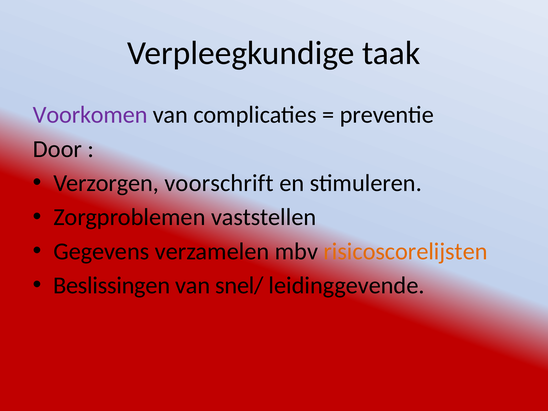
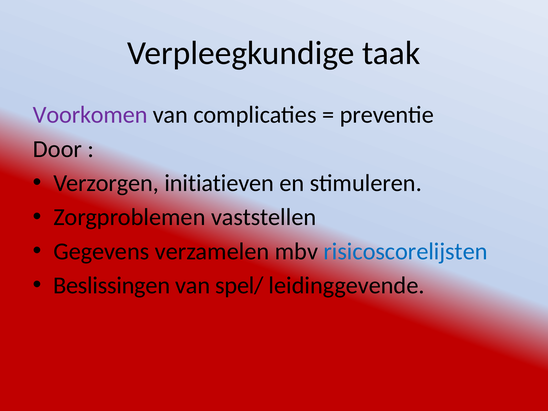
voorschrift: voorschrift -> initiatieven (219, 183)
risicoscorelijsten colour: orange -> blue (406, 251)
snel/: snel/ -> spel/ (239, 286)
